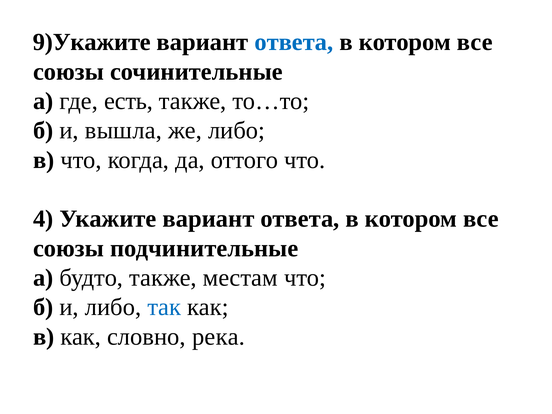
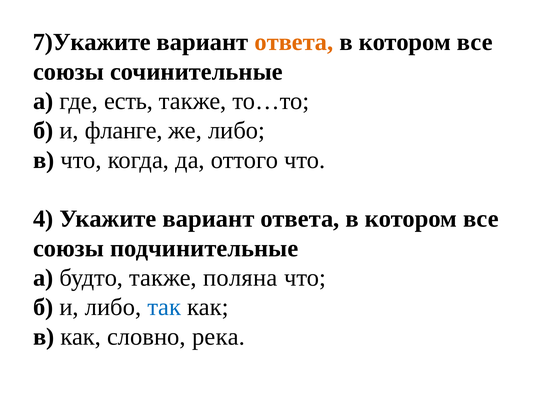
9)Укажите: 9)Укажите -> 7)Укажите (92, 42)
ответа colour: blue -> orange (294, 42)
вышла: вышла -> фланге (124, 130)
местам: местам -> поляна (240, 278)
